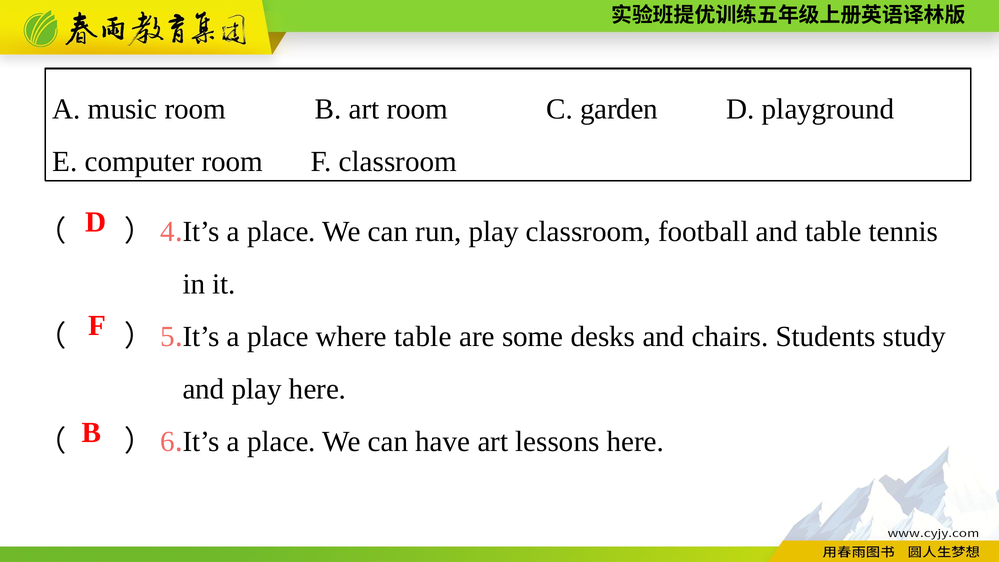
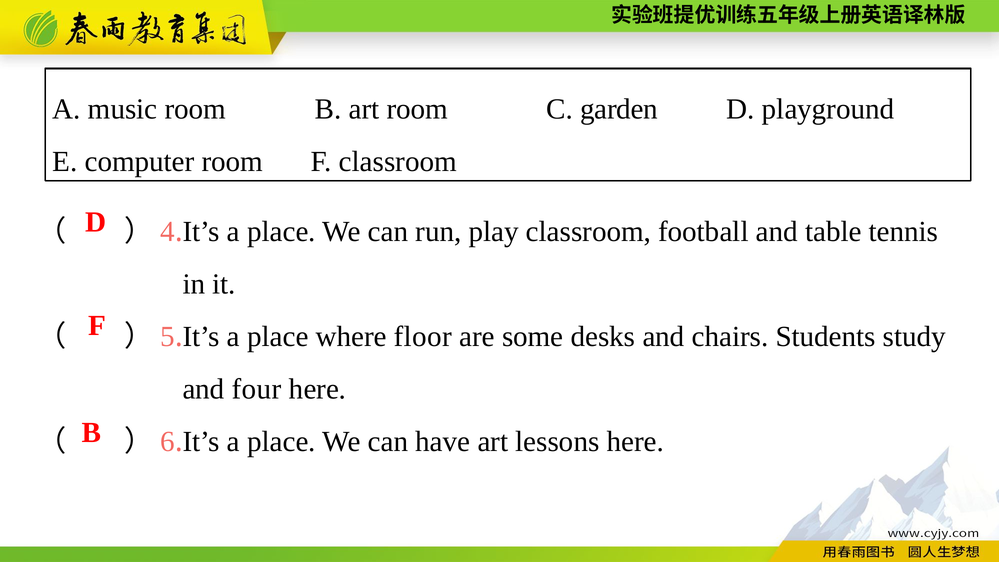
where table: table -> floor (423, 337)
and play: play -> four (257, 389)
